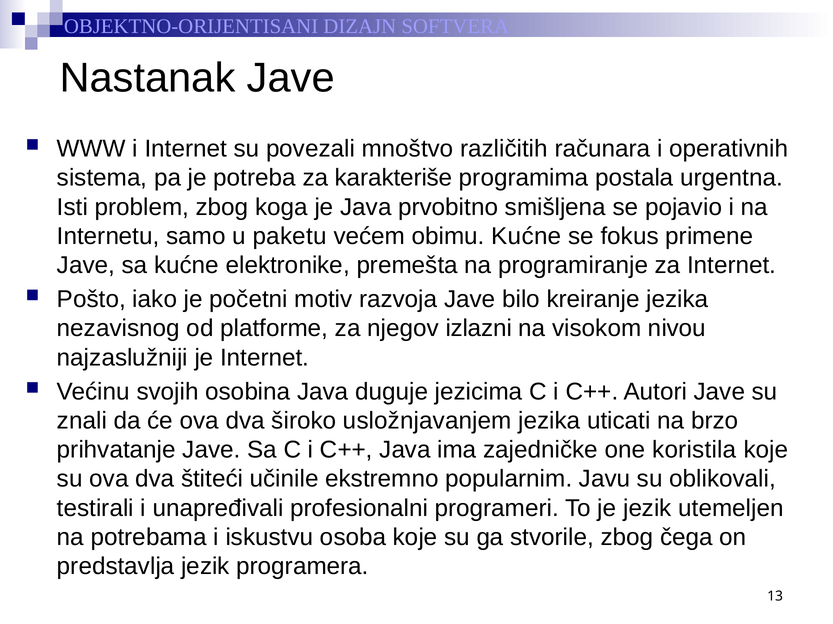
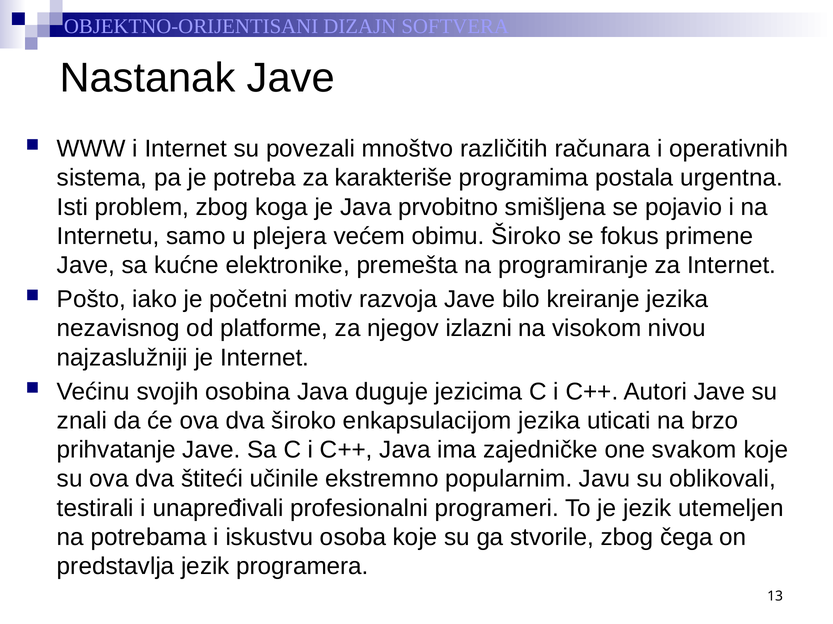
paketu: paketu -> plejera (290, 237)
obimu Kućne: Kućne -> Široko (526, 237)
usložnjavanjem: usložnjavanjem -> enkapsulacijom (427, 421)
koristila: koristila -> svakom (694, 450)
